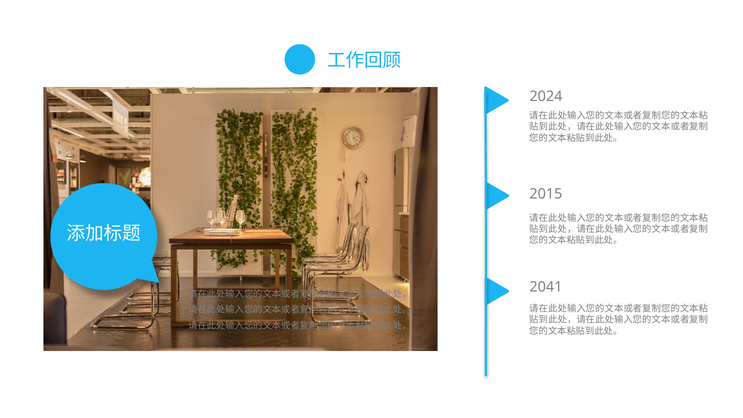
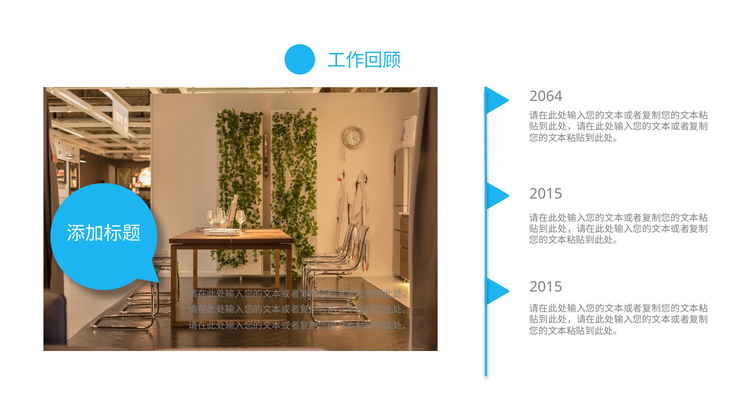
2024: 2024 -> 2064 (546, 96)
2041: 2041 -> 2015 (546, 287)
